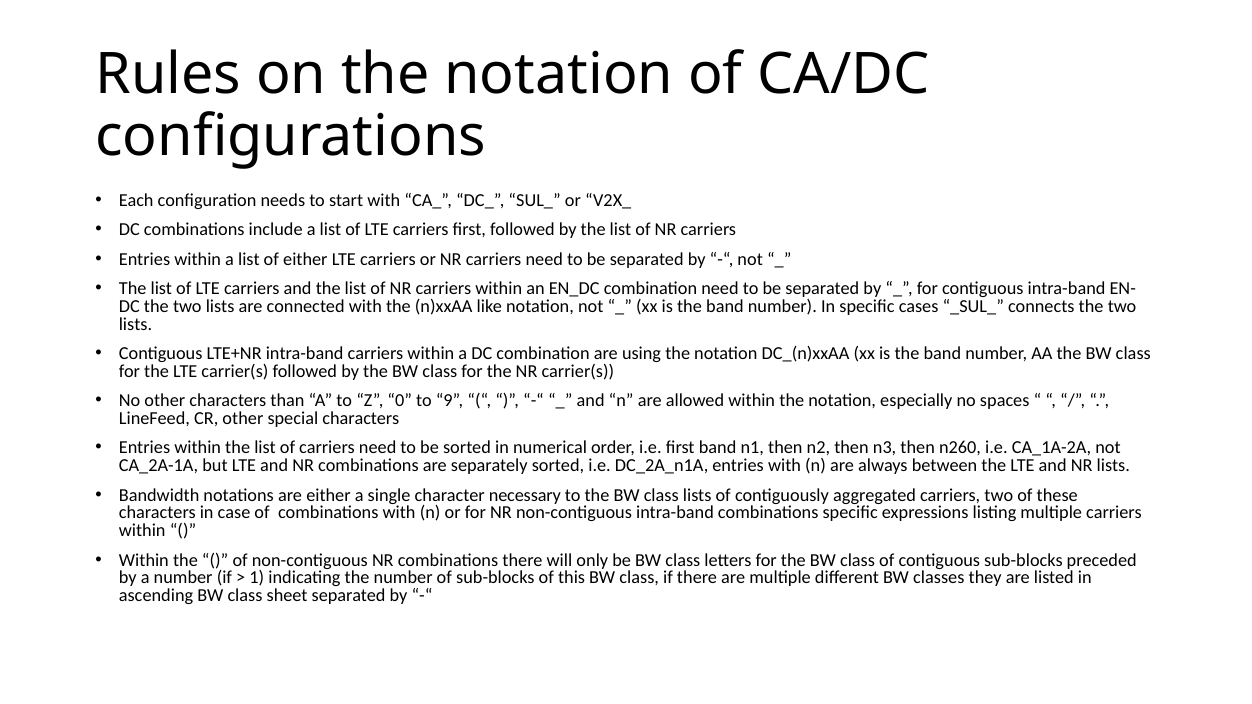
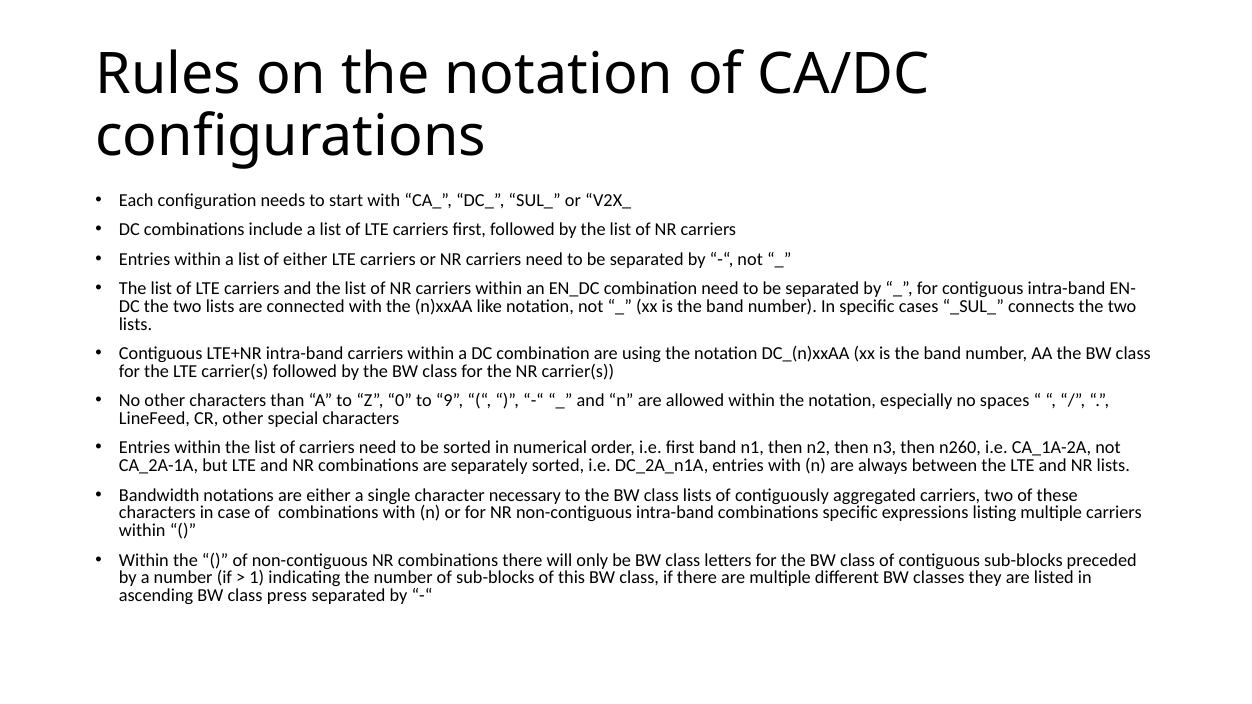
sheet: sheet -> press (287, 596)
